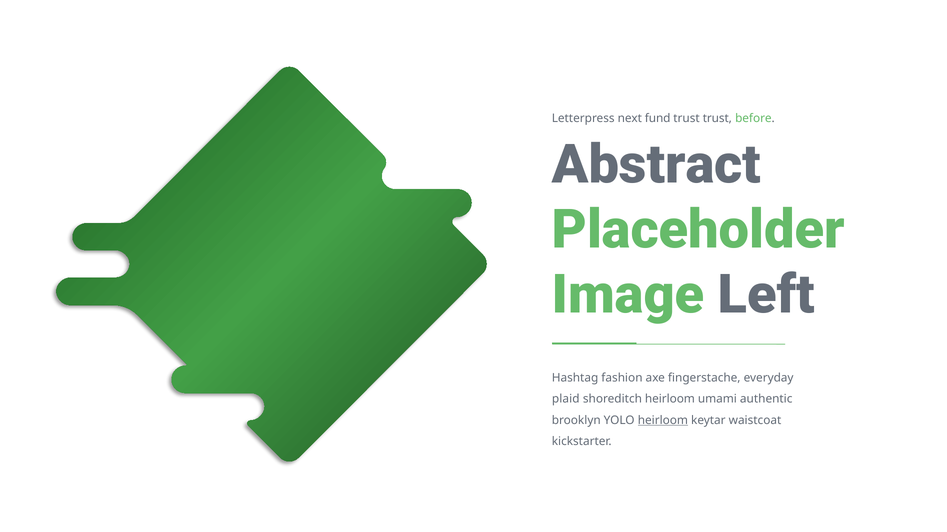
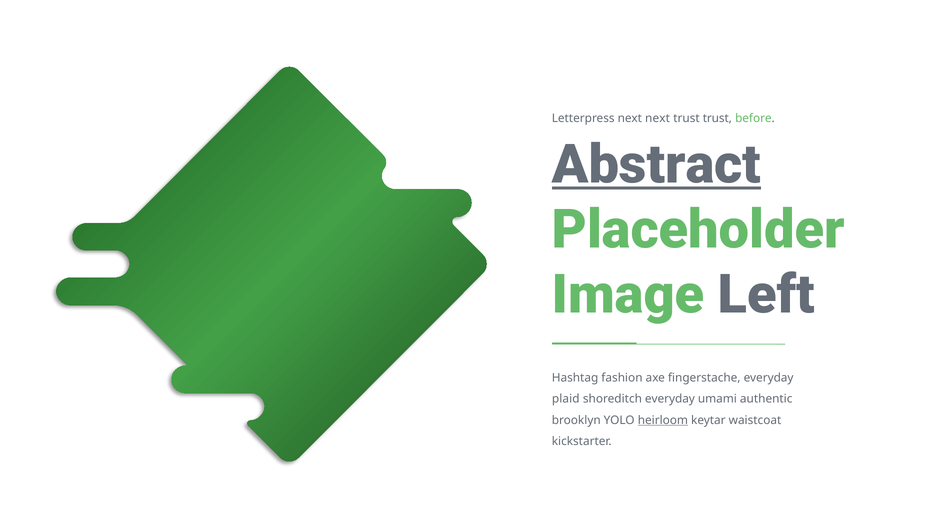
next fund: fund -> next (658, 119)
Abstract underline: none -> present (656, 165)
shoreditch heirloom: heirloom -> everyday (670, 399)
